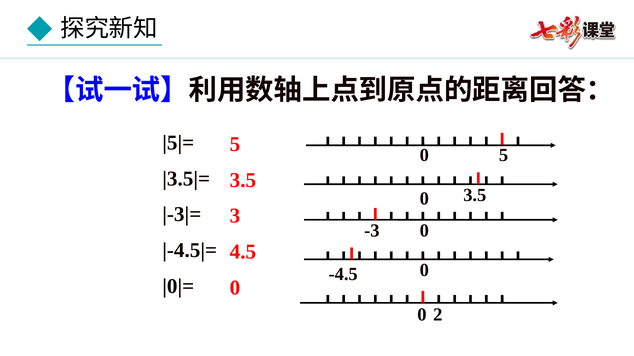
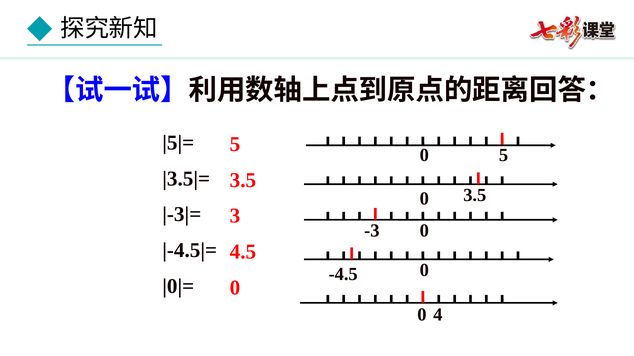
2: 2 -> 4 (438, 315)
